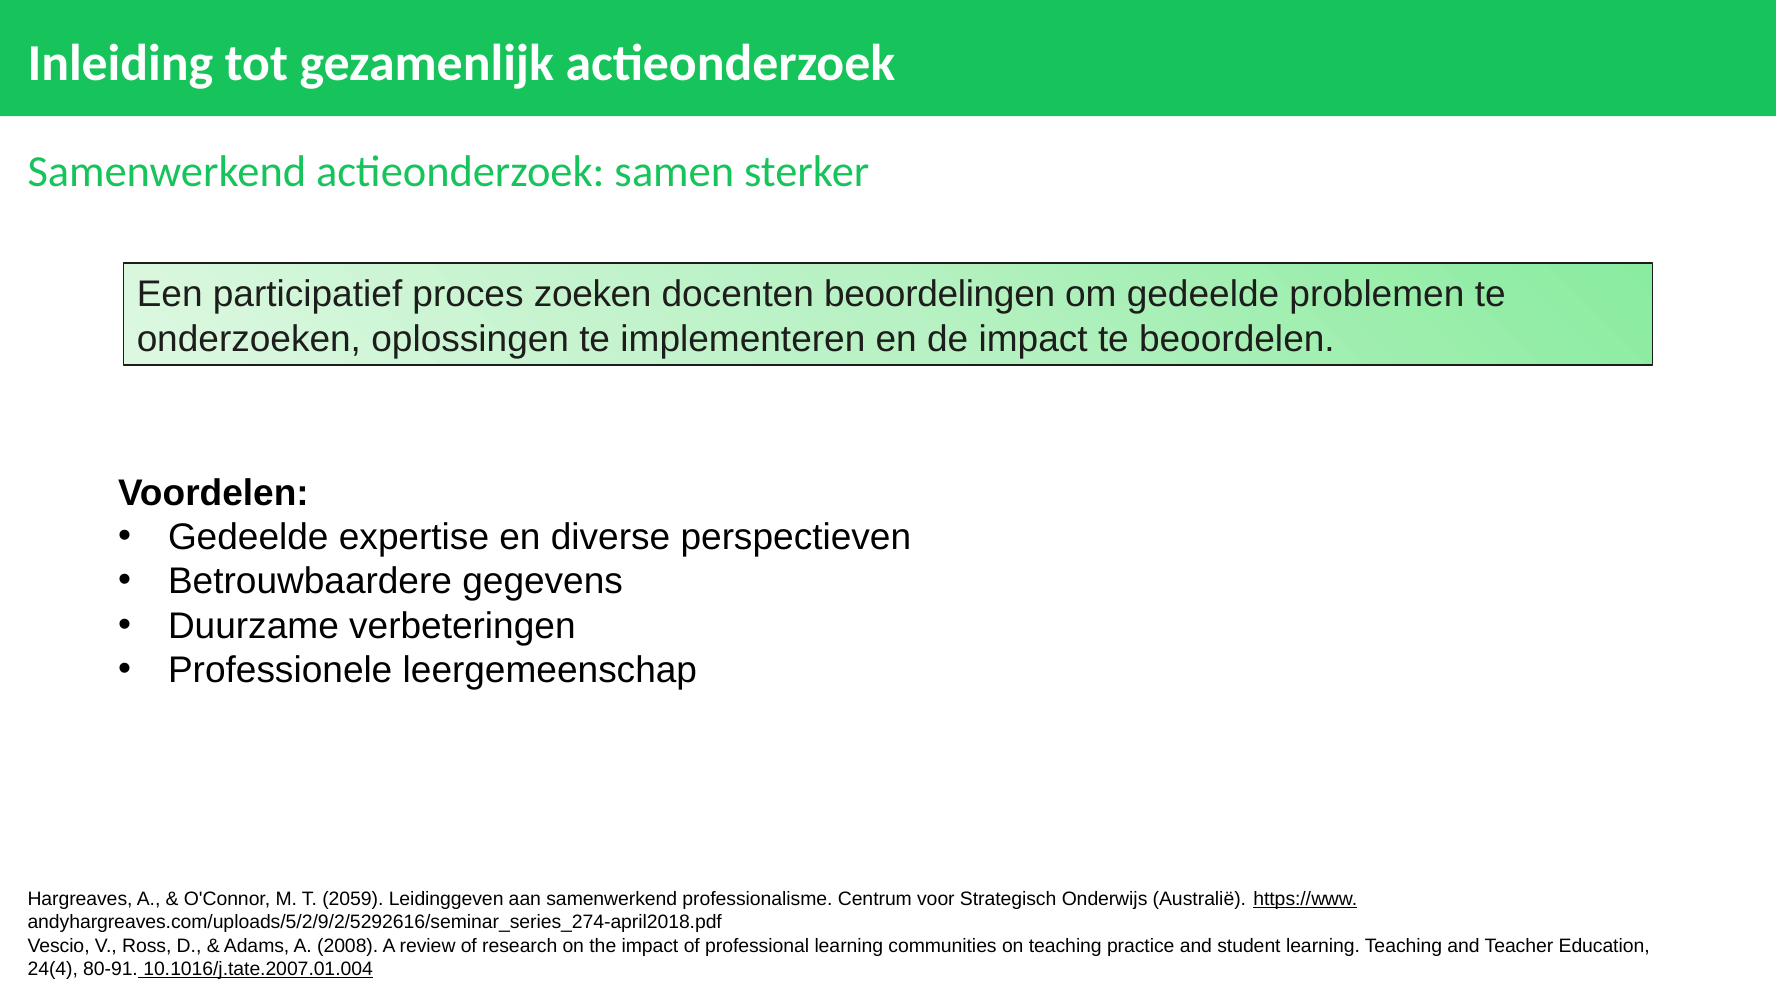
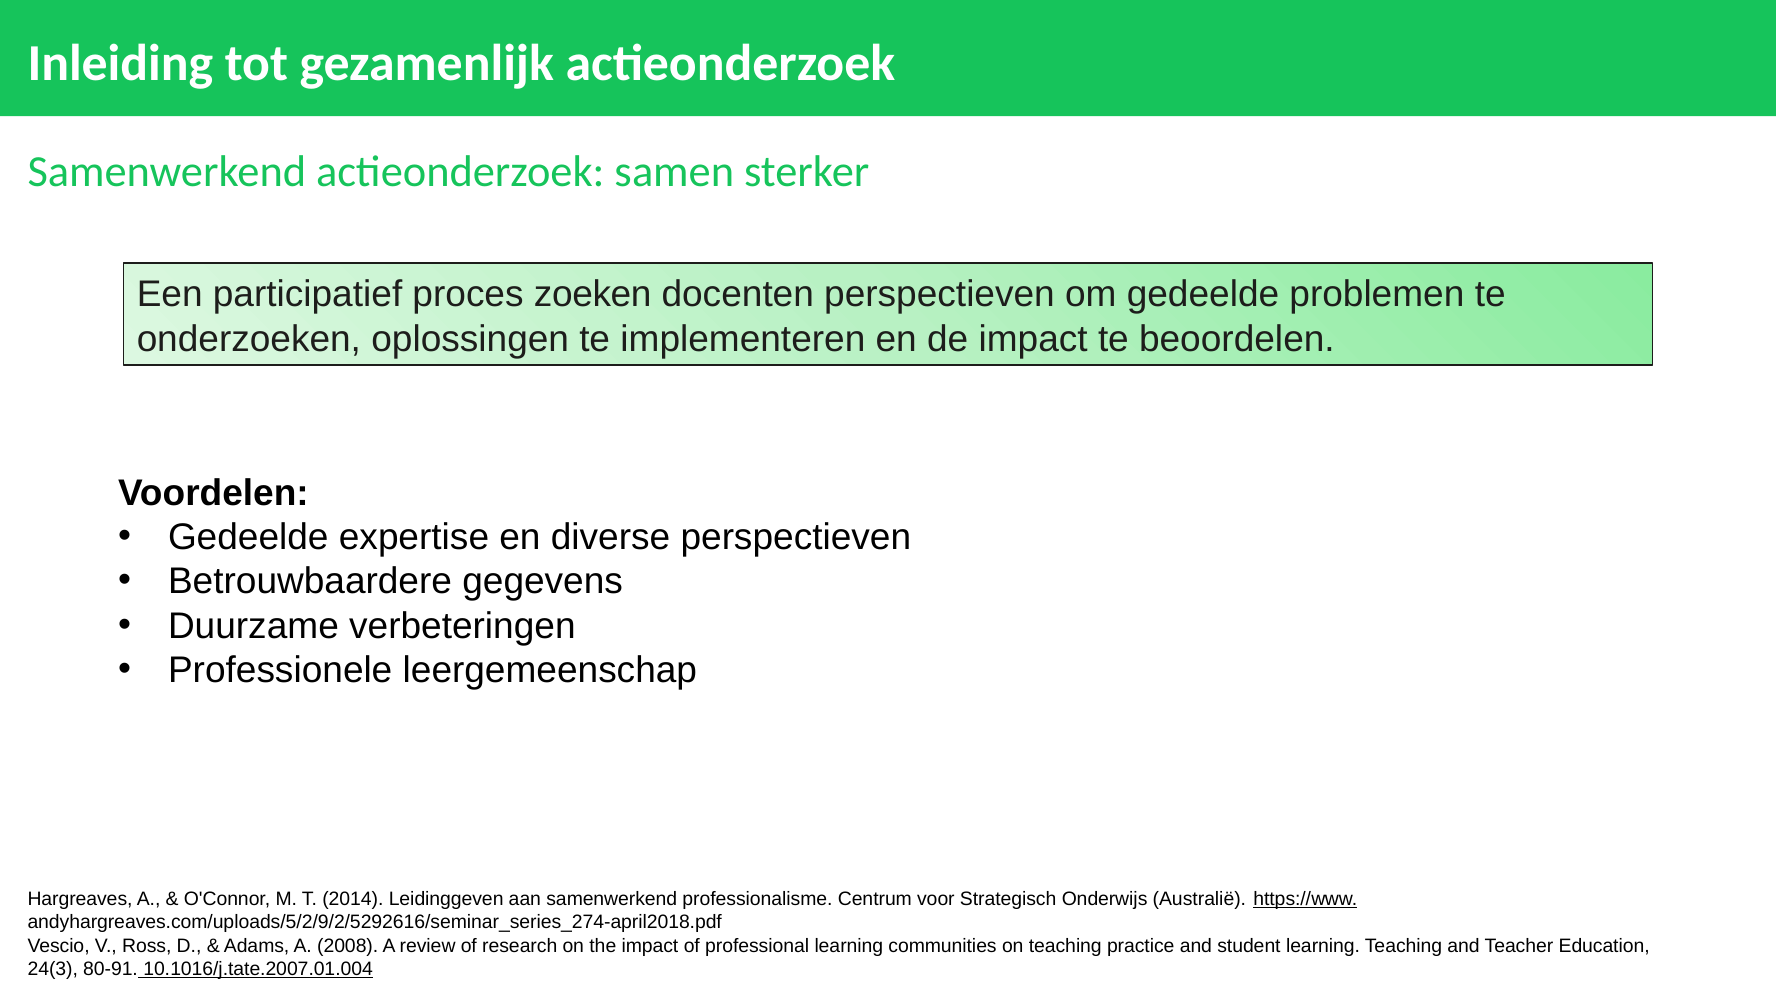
docenten beoordelingen: beoordelingen -> perspectieven (939, 295)
2059: 2059 -> 2014 (353, 899)
24(4: 24(4 -> 24(3 (53, 969)
